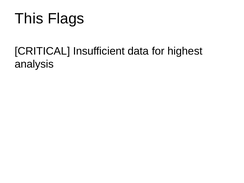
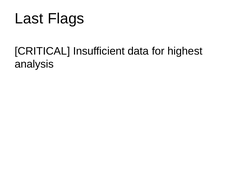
This: This -> Last (29, 19)
